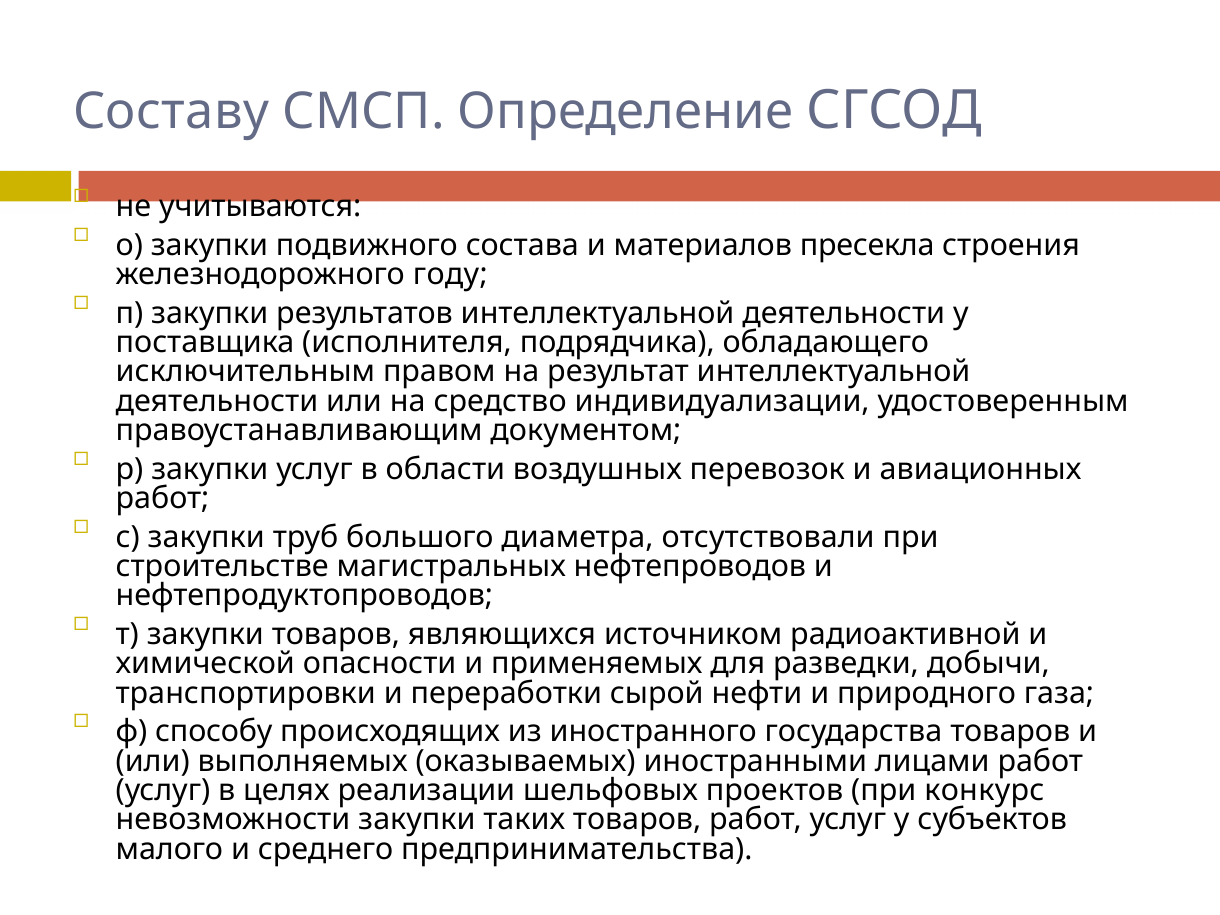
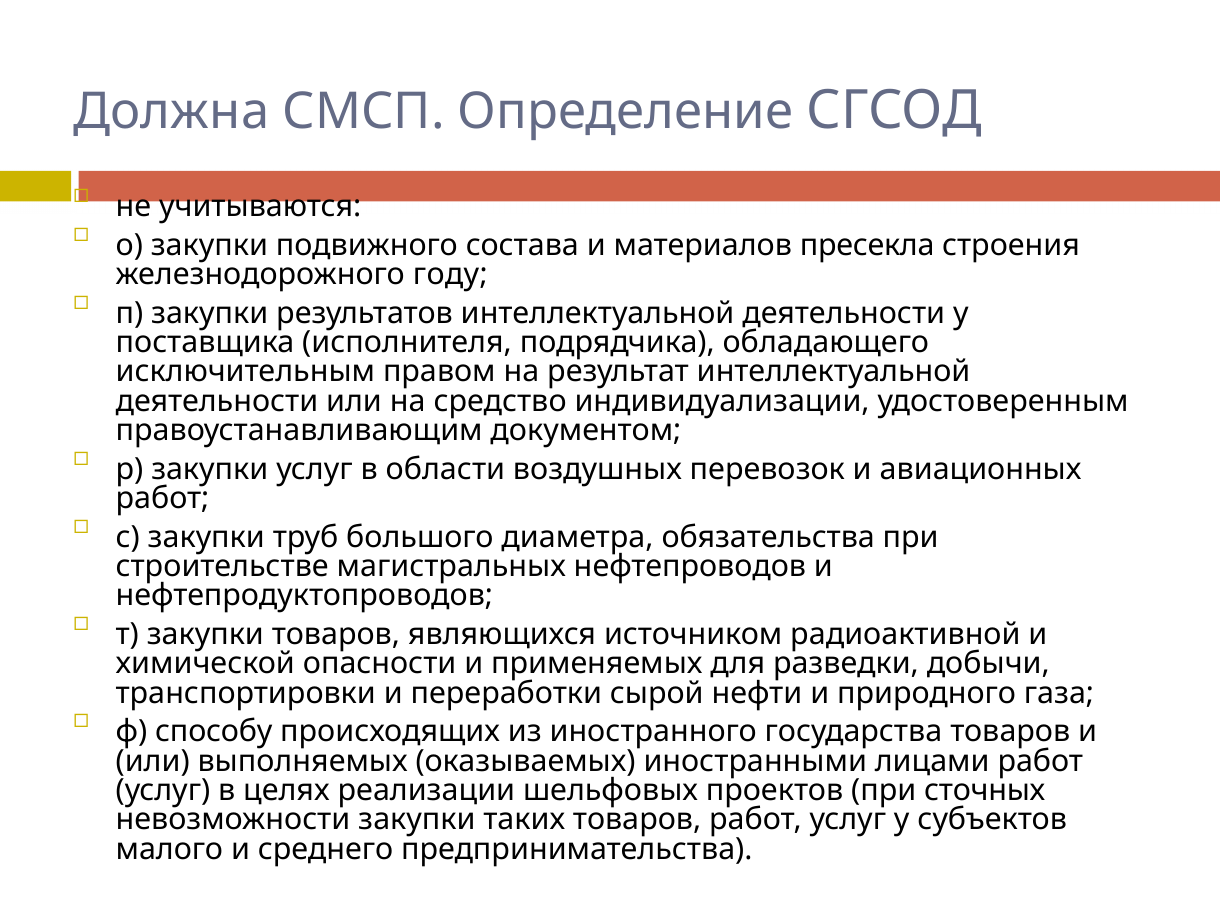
Составу: Составу -> Должна (171, 111)
отсутствовали: отсутствовали -> обязательства (768, 537)
конкурс: конкурс -> сточных (985, 790)
